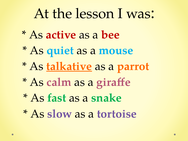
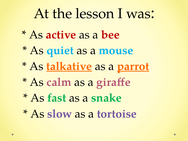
parrot underline: none -> present (133, 66)
